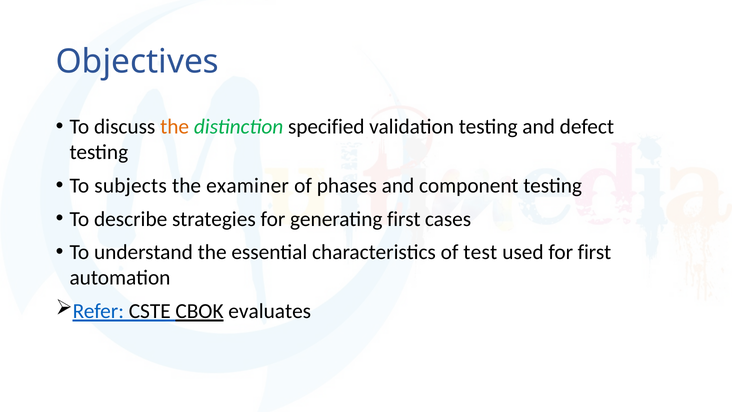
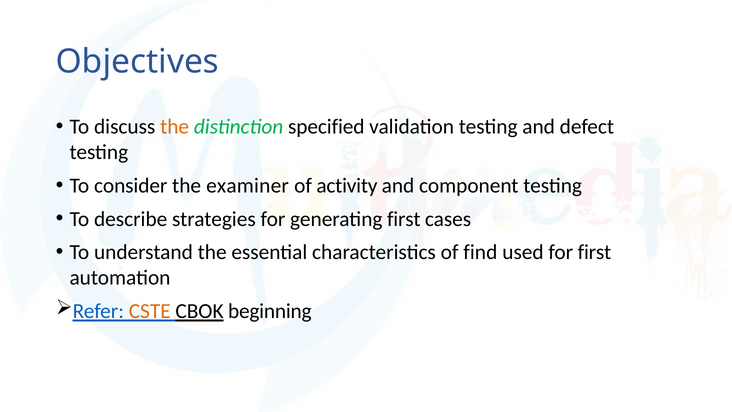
subjects: subjects -> consider (131, 186)
phases: phases -> activity (347, 186)
test: test -> find (480, 252)
CSTE colour: black -> orange (150, 311)
evaluates: evaluates -> beginning (270, 311)
